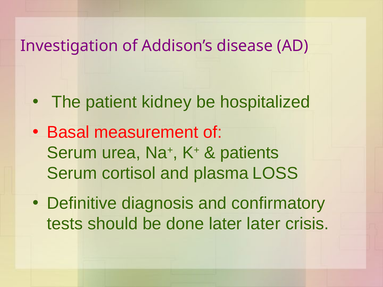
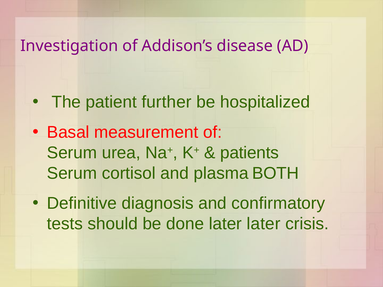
kidney: kidney -> further (167, 102)
LOSS: LOSS -> BOTH (276, 173)
